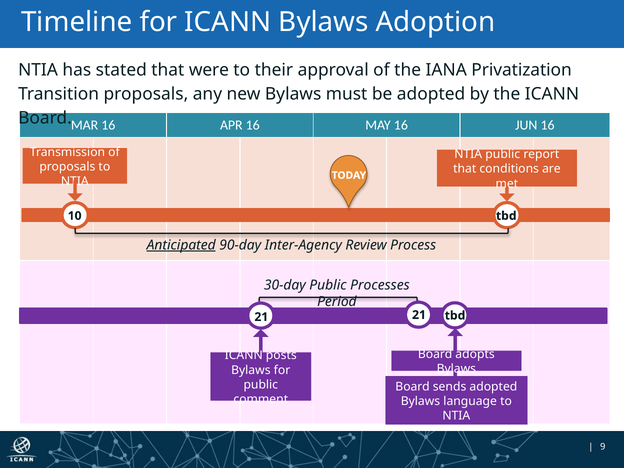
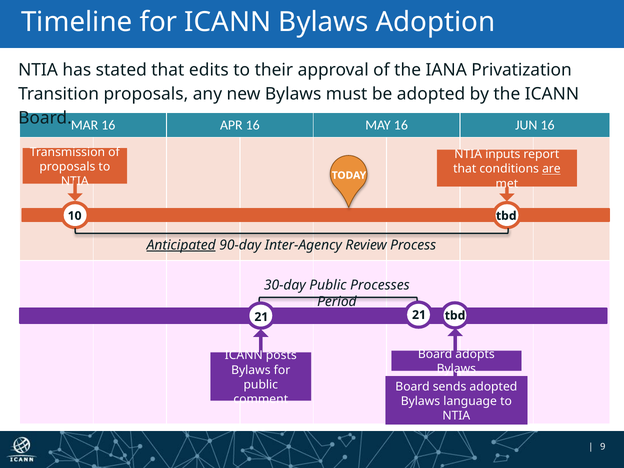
were: were -> edits (209, 70)
NTIA public: public -> inputs (503, 154)
are underline: none -> present (551, 169)
